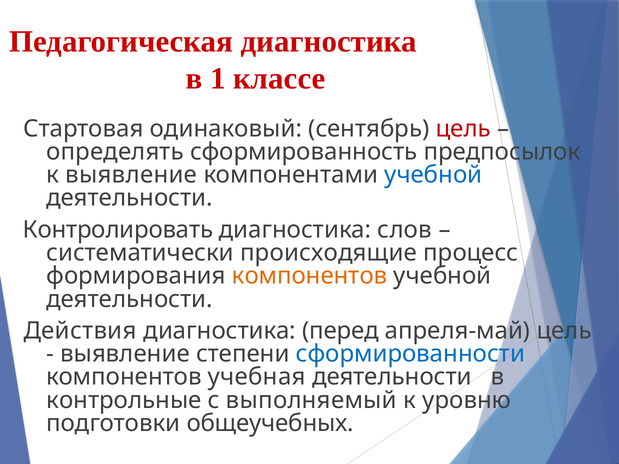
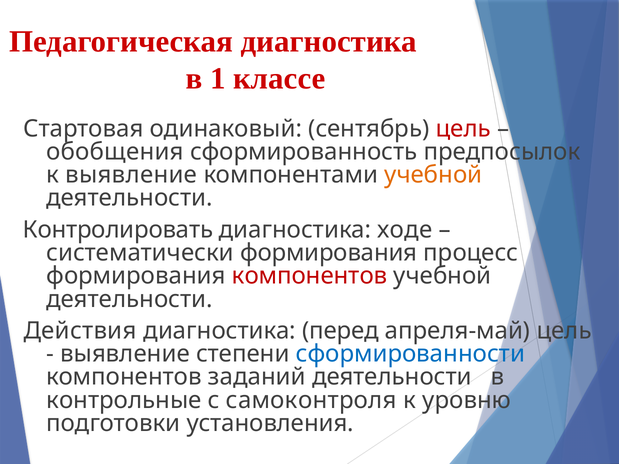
определять: определять -> обобщения (115, 152)
учебной colour: blue -> orange (433, 175)
слов: слов -> ходе (405, 230)
систематически происходящие: происходящие -> формирования (329, 253)
компонентов colour: orange -> red (310, 276)
учебная: учебная -> заданий (257, 377)
выполняемый: выполняемый -> самоконтроля (311, 400)
общеучебных: общеучебных -> установления (270, 423)
